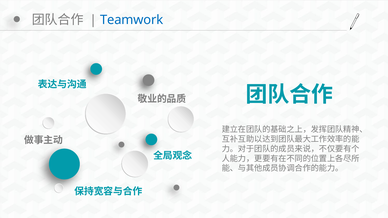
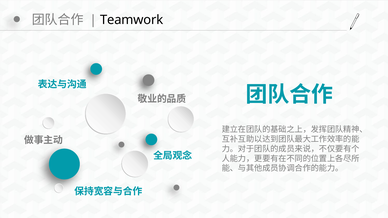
Teamwork colour: blue -> black (132, 20)
